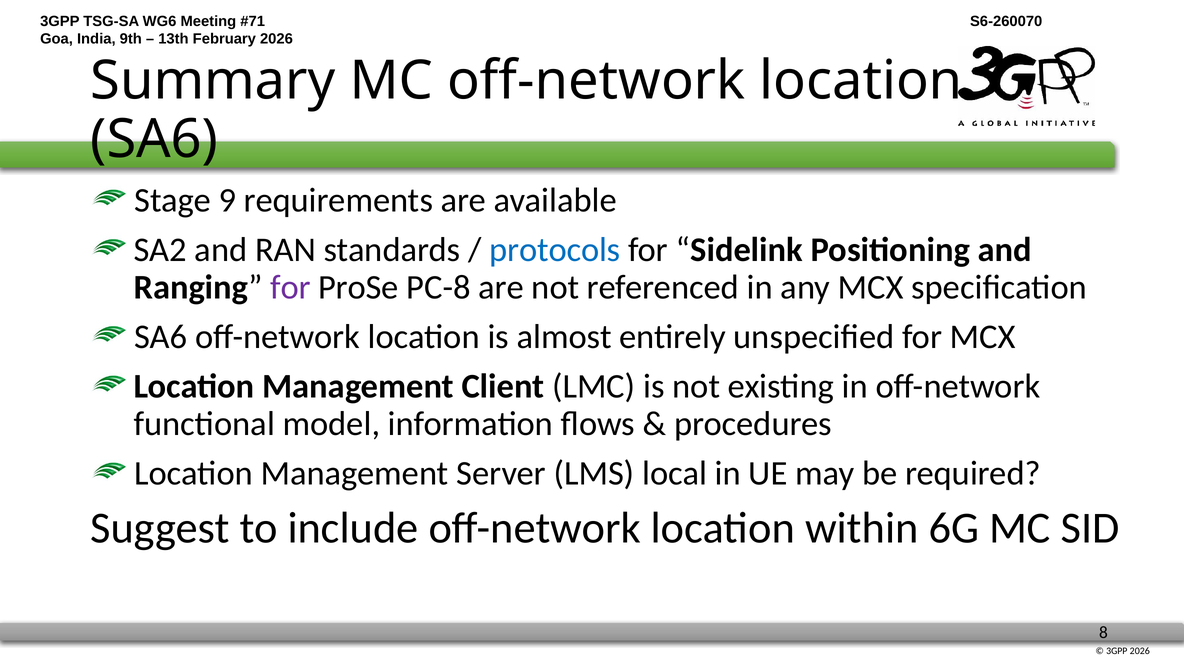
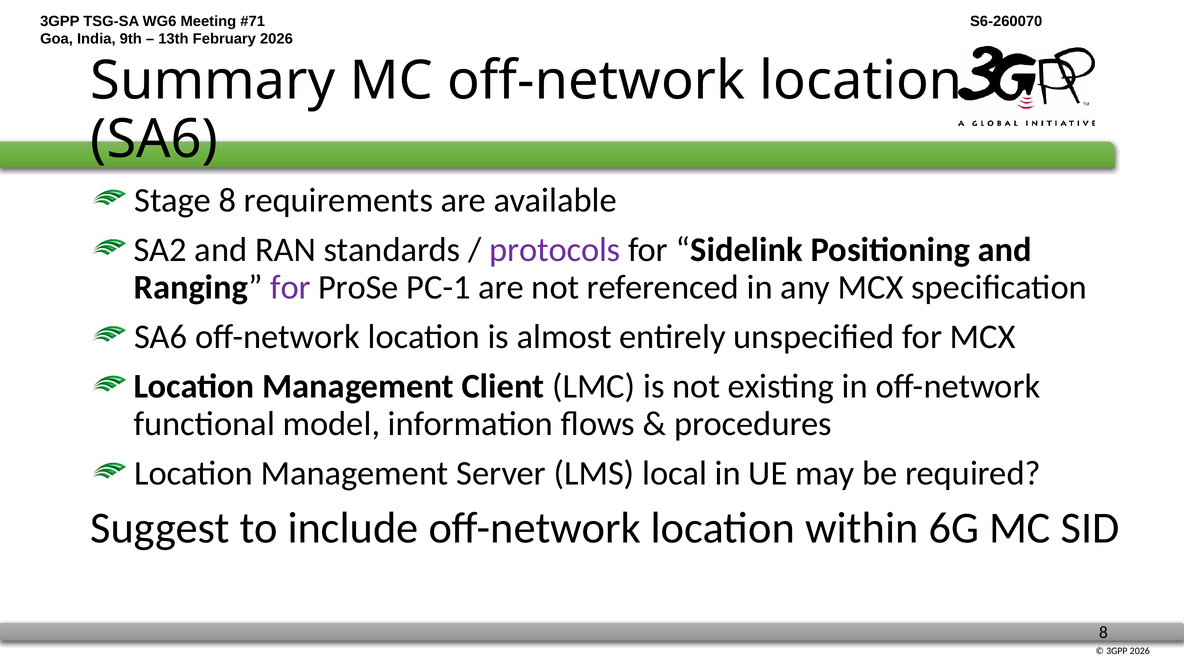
Stage 9: 9 -> 8 (227, 200)
protocols colour: blue -> purple (555, 250)
PC-8: PC-8 -> PC-1 (439, 287)
